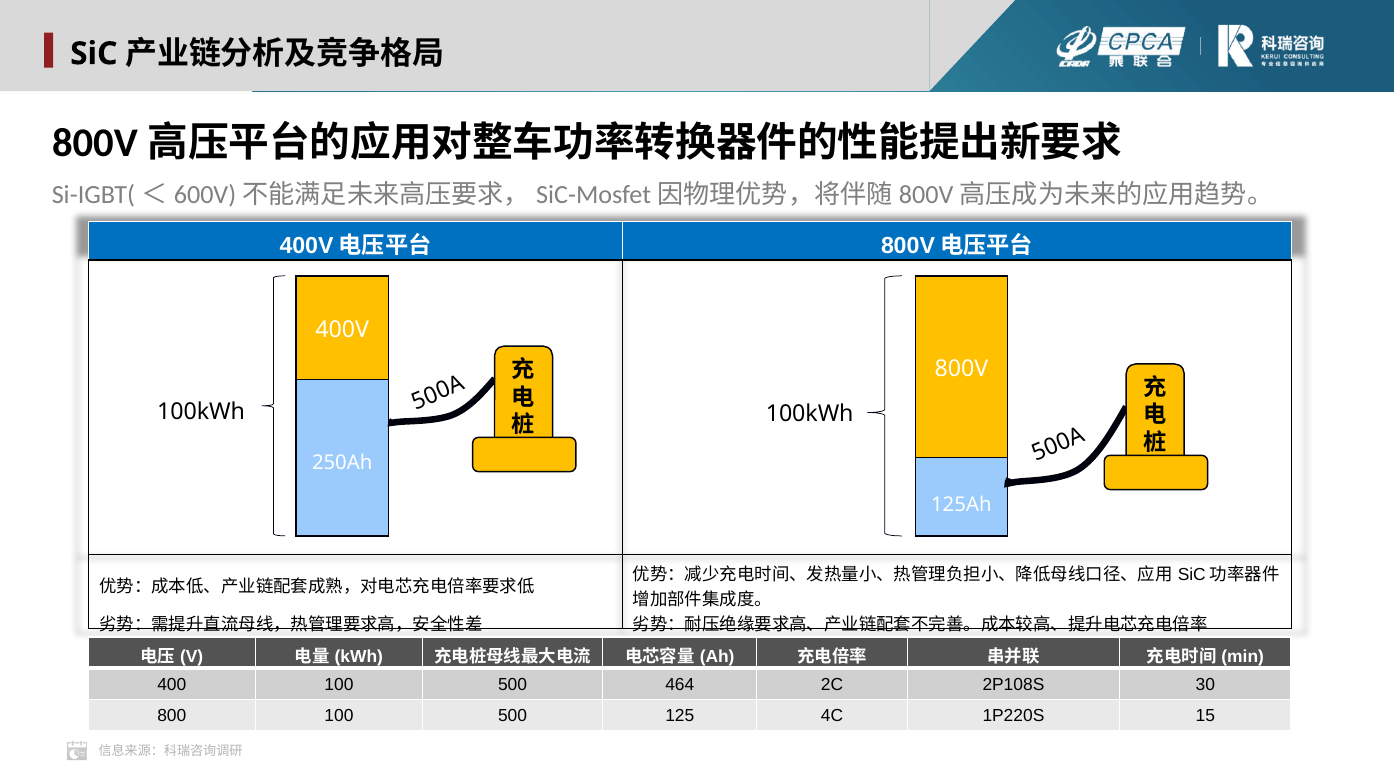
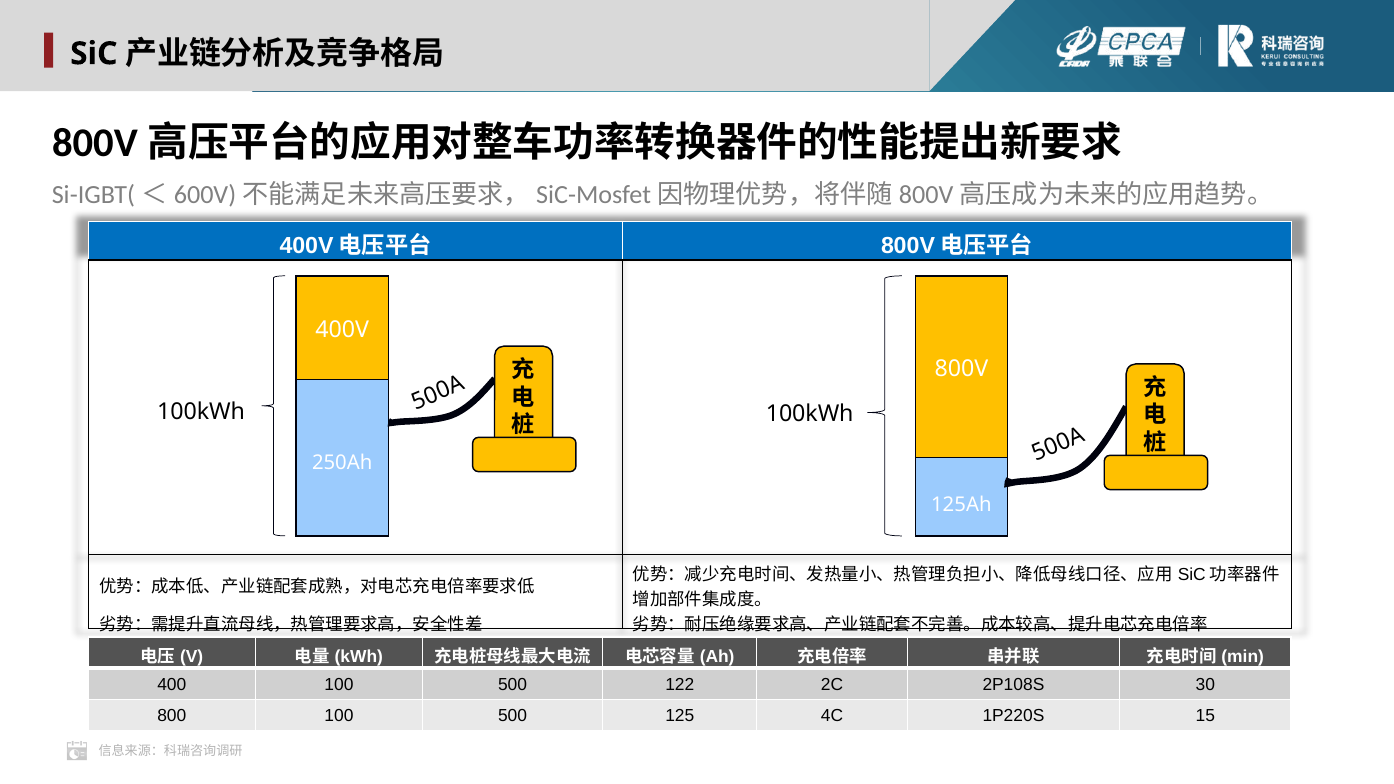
464: 464 -> 122 (680, 684)
